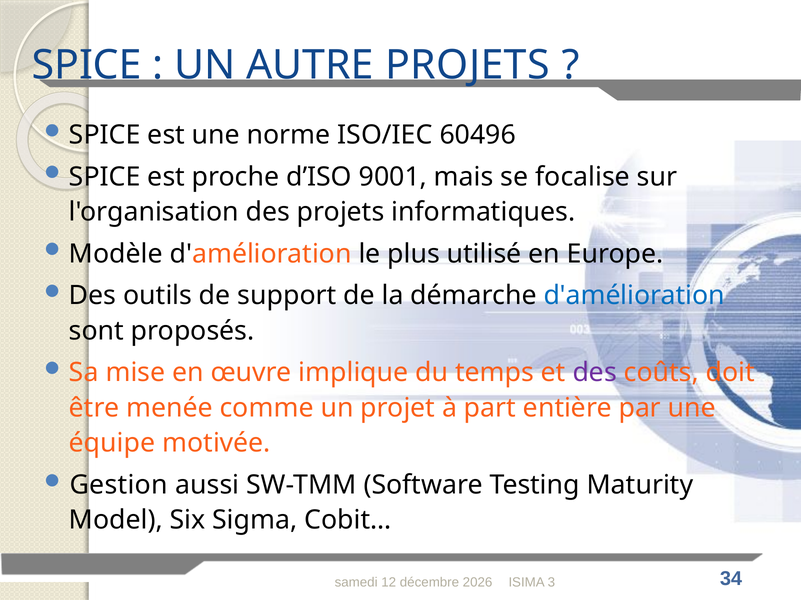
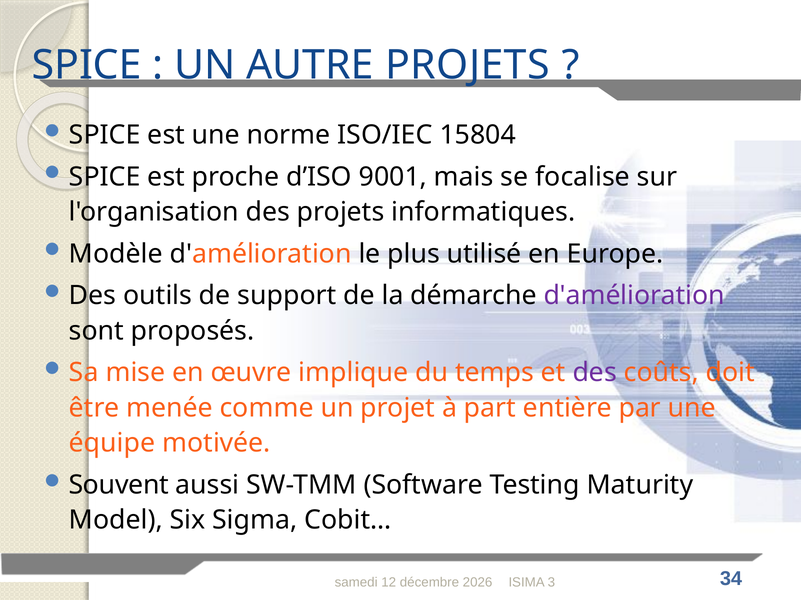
60496: 60496 -> 15804 (478, 135)
d'amélioration colour: blue -> purple (634, 296)
Gestion: Gestion -> Souvent (119, 485)
